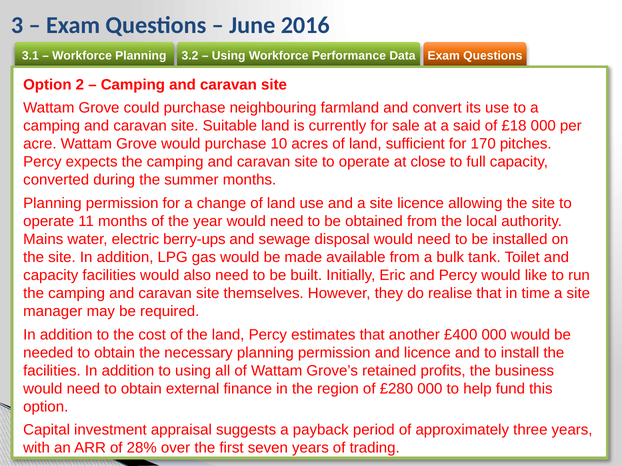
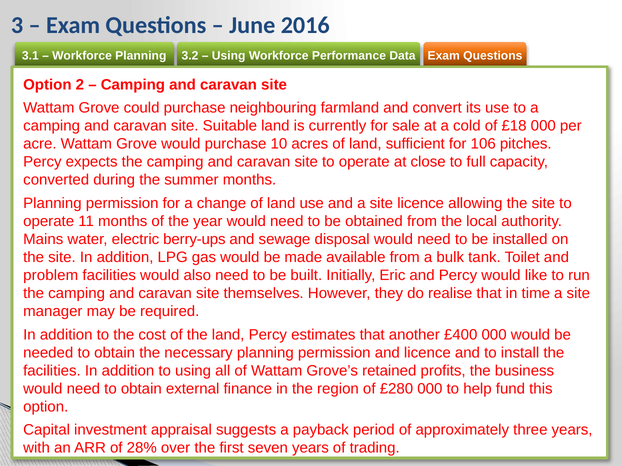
said: said -> cold (467, 126)
170: 170 -> 106 (483, 144)
capacity: capacity -> problem (51, 276)
